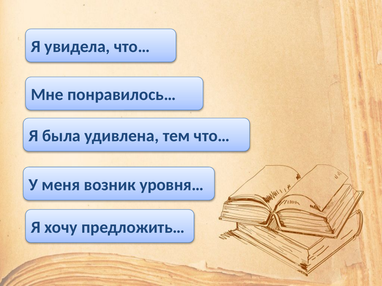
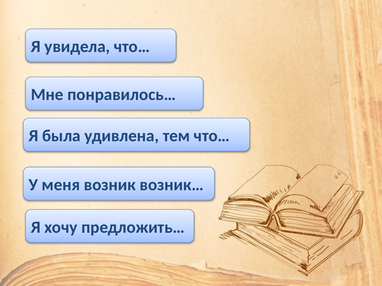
уровня…: уровня… -> возник… (172, 185)
